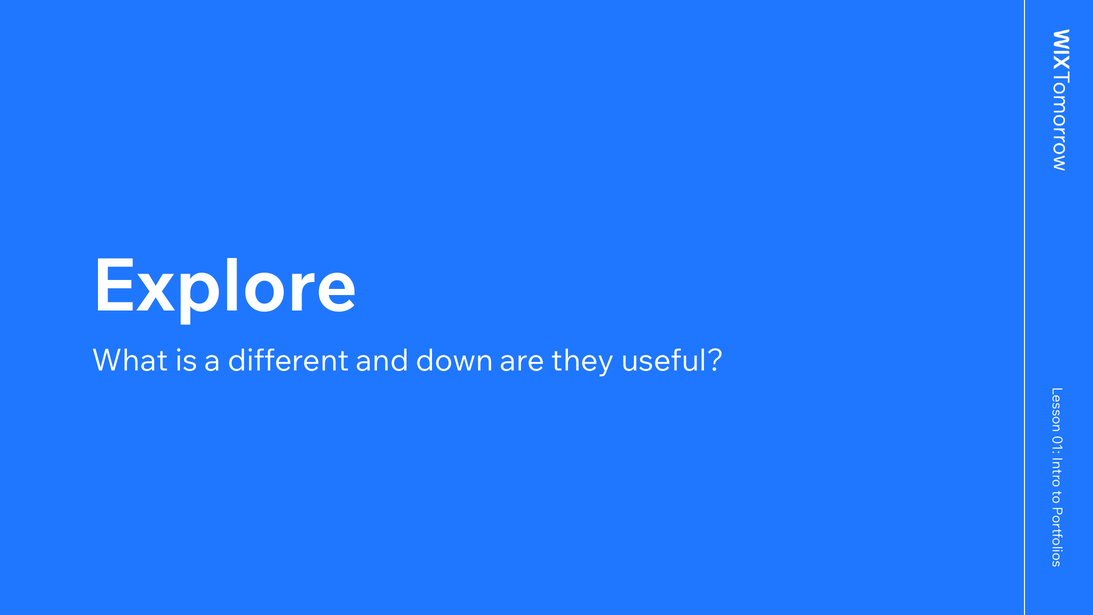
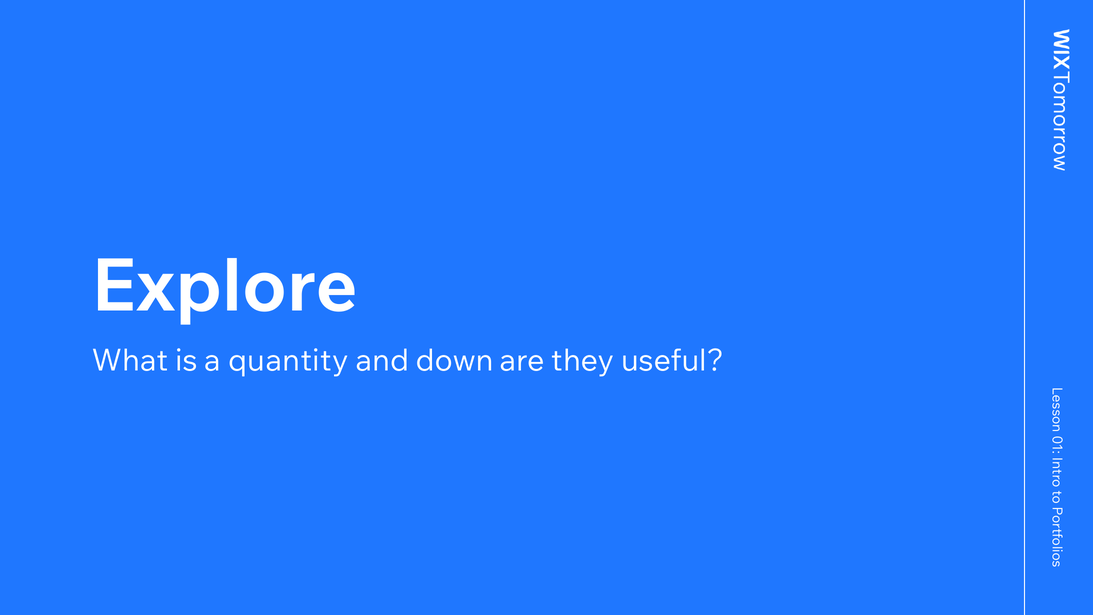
different: different -> quantity (288, 361)
